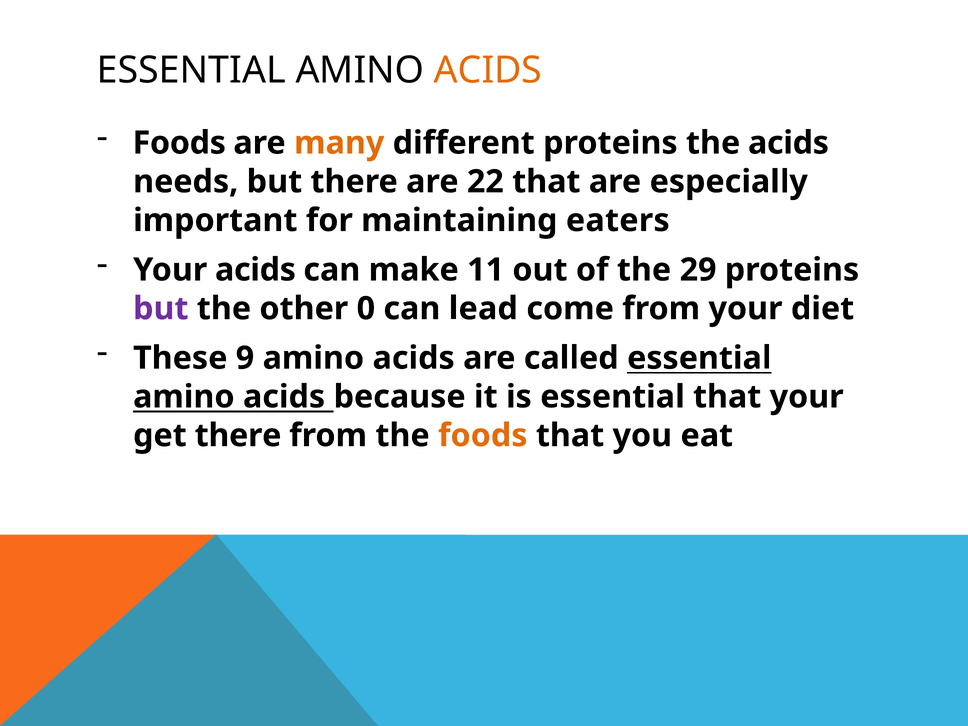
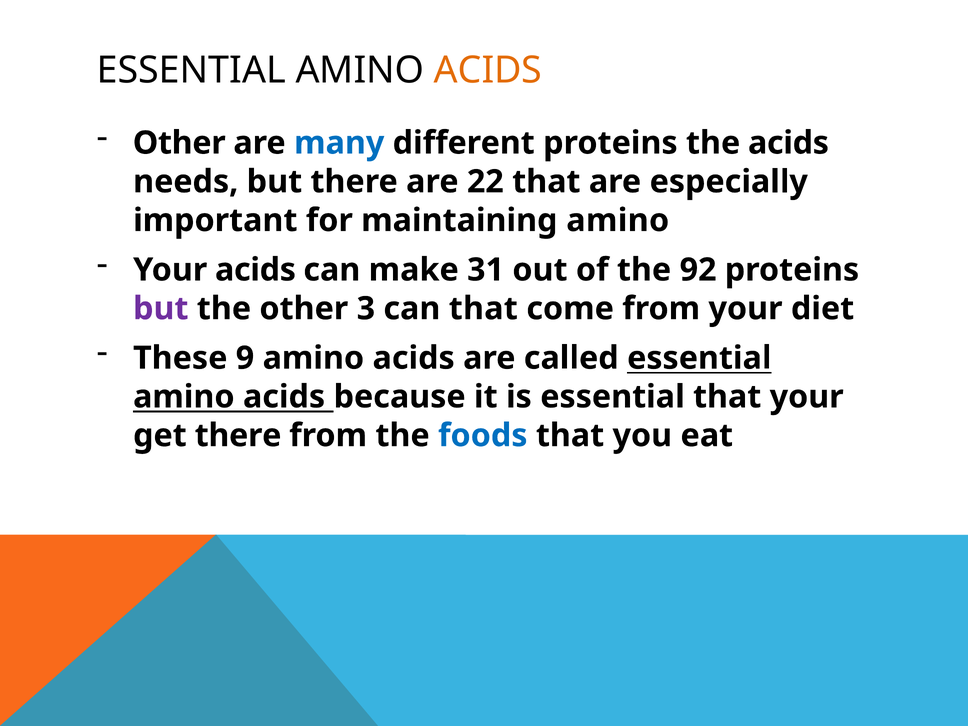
Foods: Foods -> Other (179, 143)
many colour: orange -> blue (339, 143)
maintaining eaters: eaters -> amino (618, 220)
11: 11 -> 31 (486, 270)
29: 29 -> 92 (698, 270)
0: 0 -> 3 (366, 309)
can lead: lead -> that (483, 309)
foods colour: orange -> blue (483, 436)
